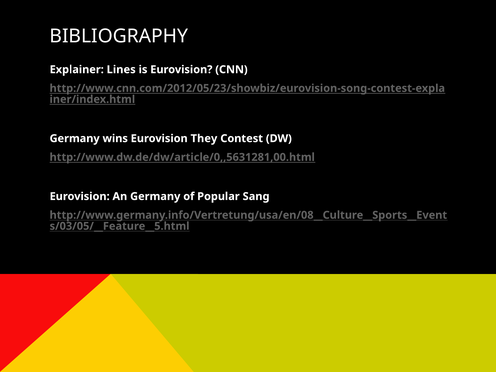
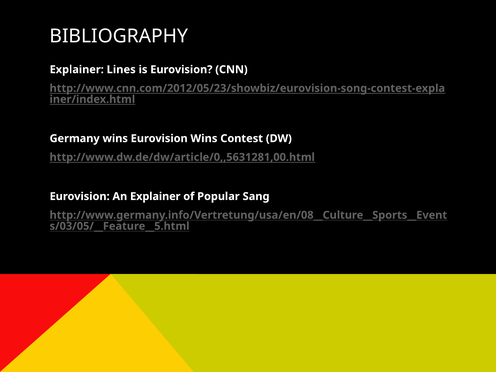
Eurovision They: They -> Wins (204, 138)
An Germany: Germany -> Explainer (155, 196)
